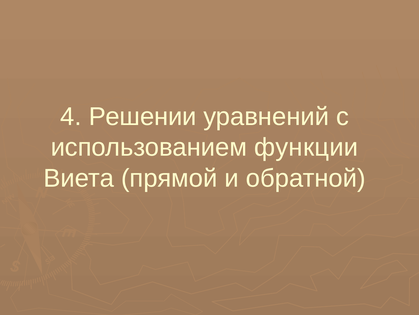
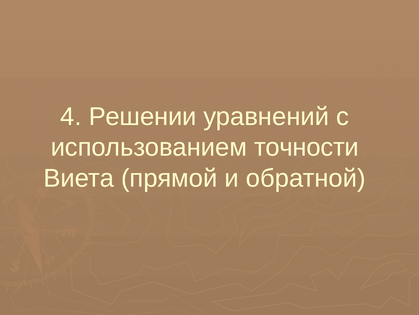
функции: функции -> точности (306, 147)
